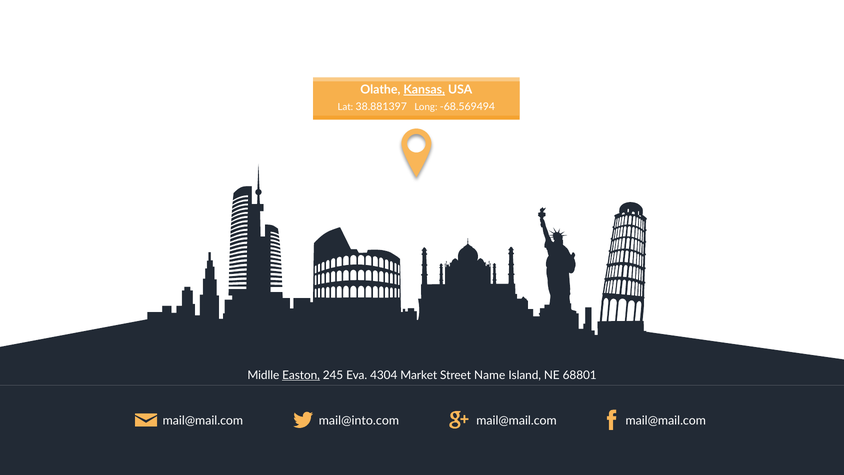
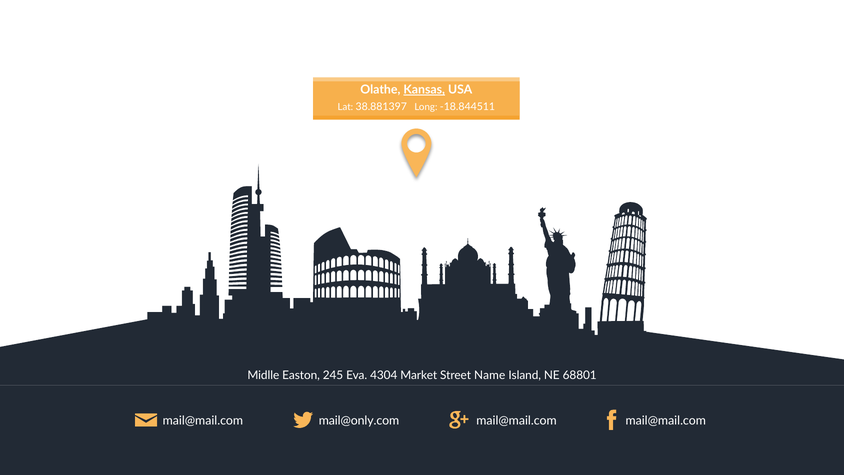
-68.569494: -68.569494 -> -18.844511 (467, 107)
Easton underline: present -> none (301, 375)
mail@into.com: mail@into.com -> mail@only.com (359, 420)
